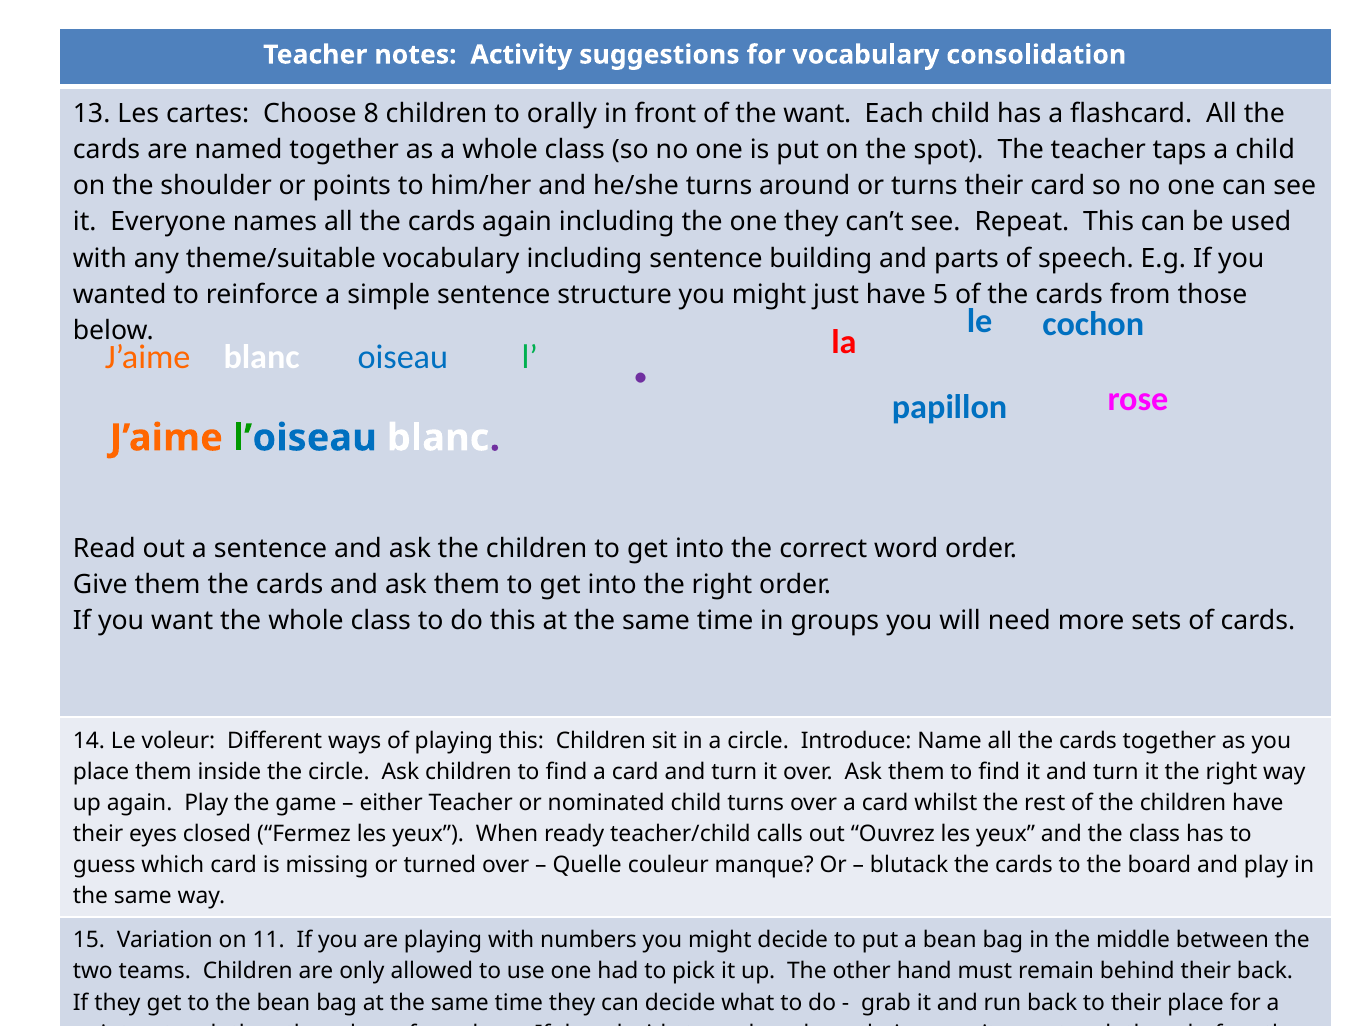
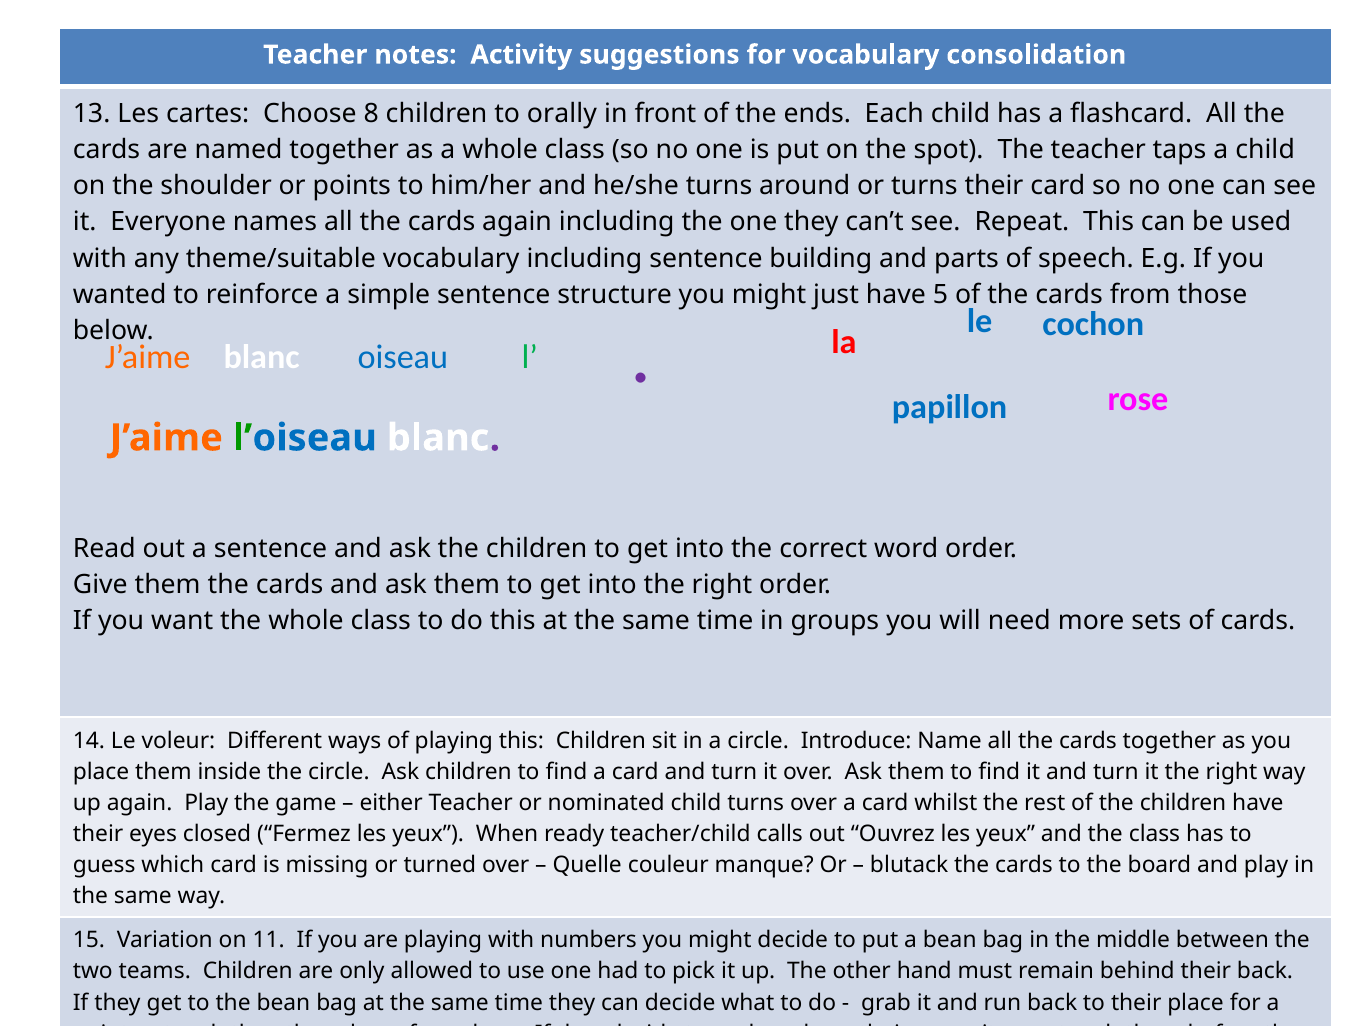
the want: want -> ends (817, 114)
